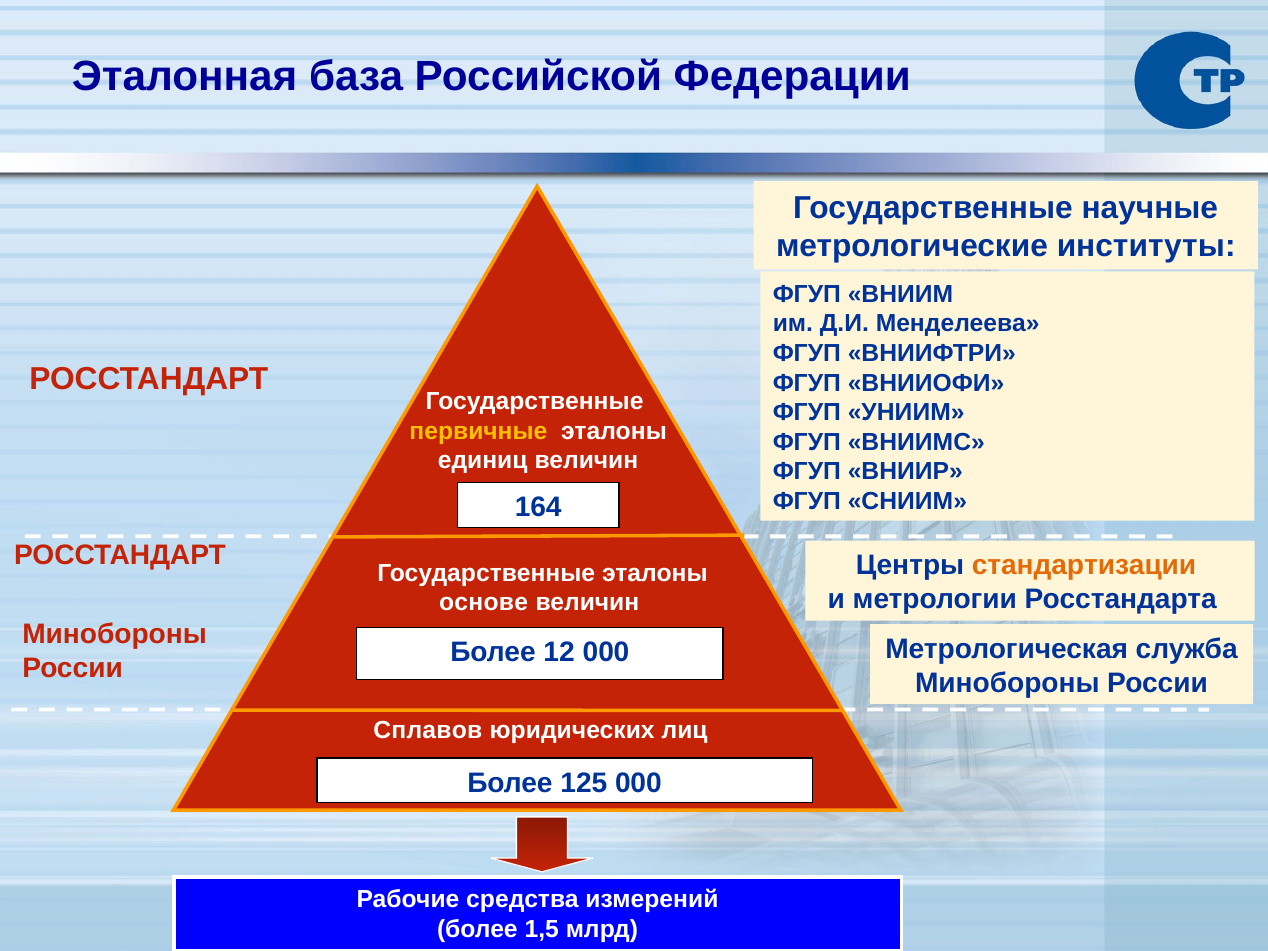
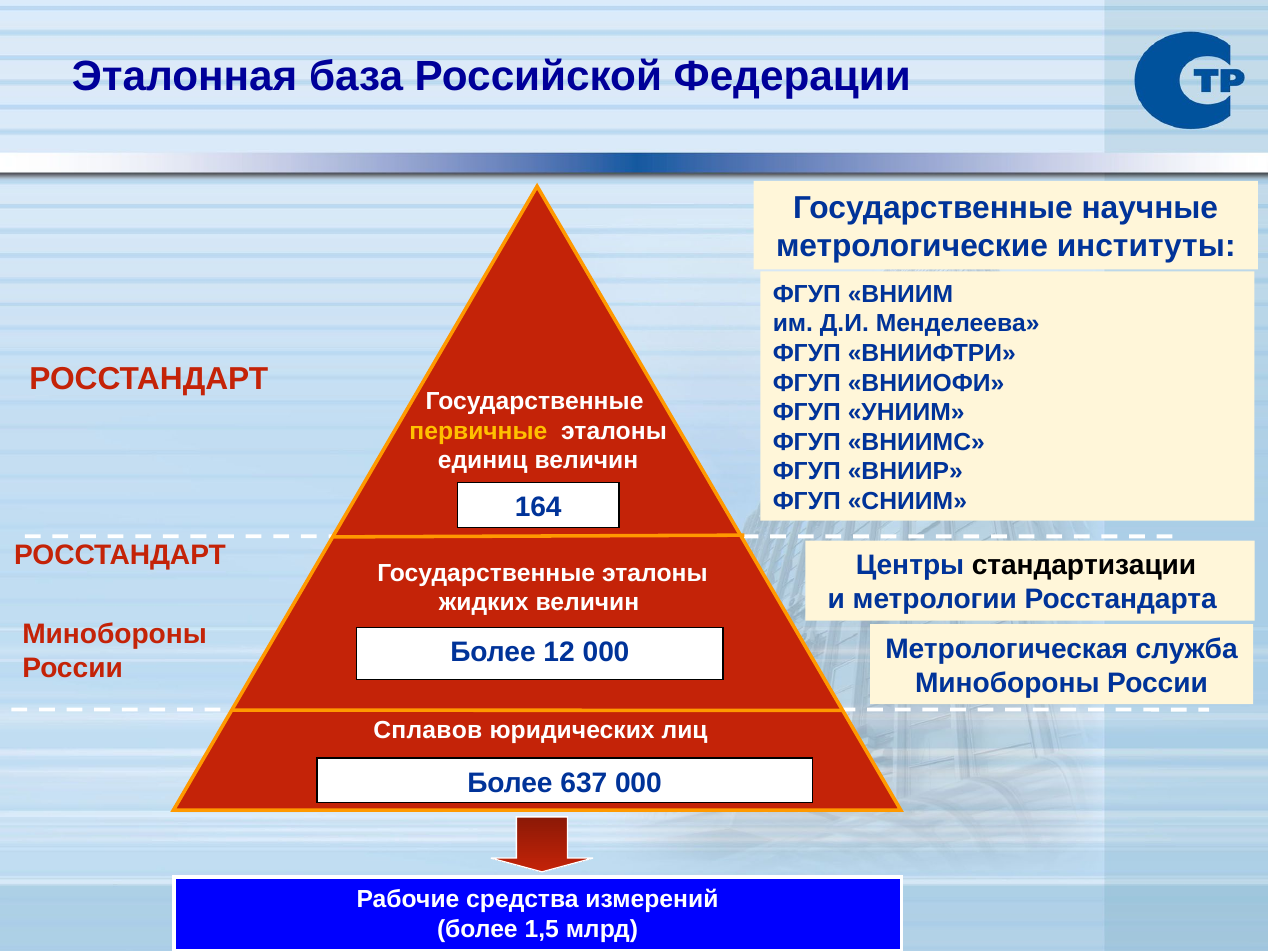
стандартизации colour: orange -> black (1084, 566)
основе: основе -> жидких (484, 603)
125: 125 -> 637 (584, 783)
